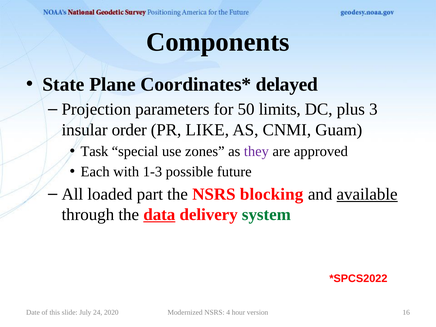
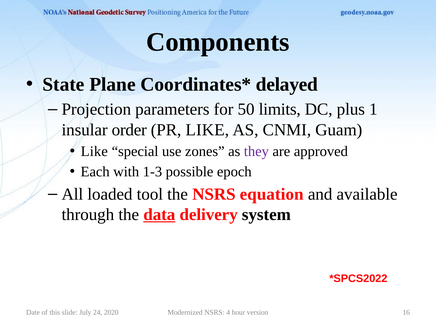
3: 3 -> 1 (373, 109)
Task: Task -> Like (94, 151)
future: future -> epoch (234, 172)
part: part -> tool (150, 194)
blocking: blocking -> equation (272, 194)
available underline: present -> none (367, 194)
system colour: green -> black (266, 215)
